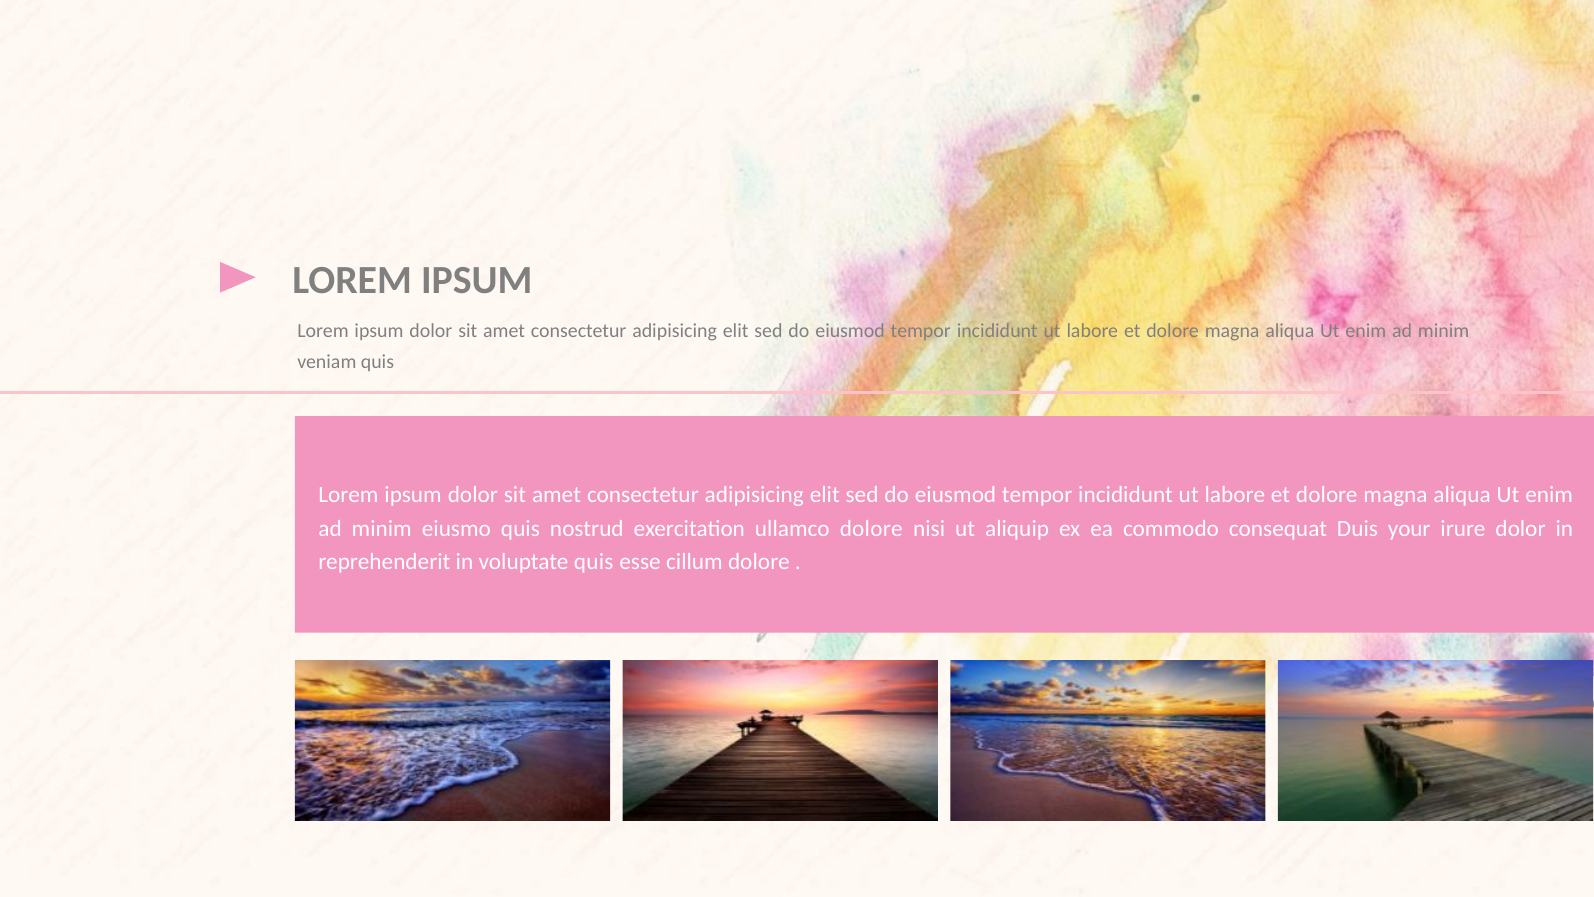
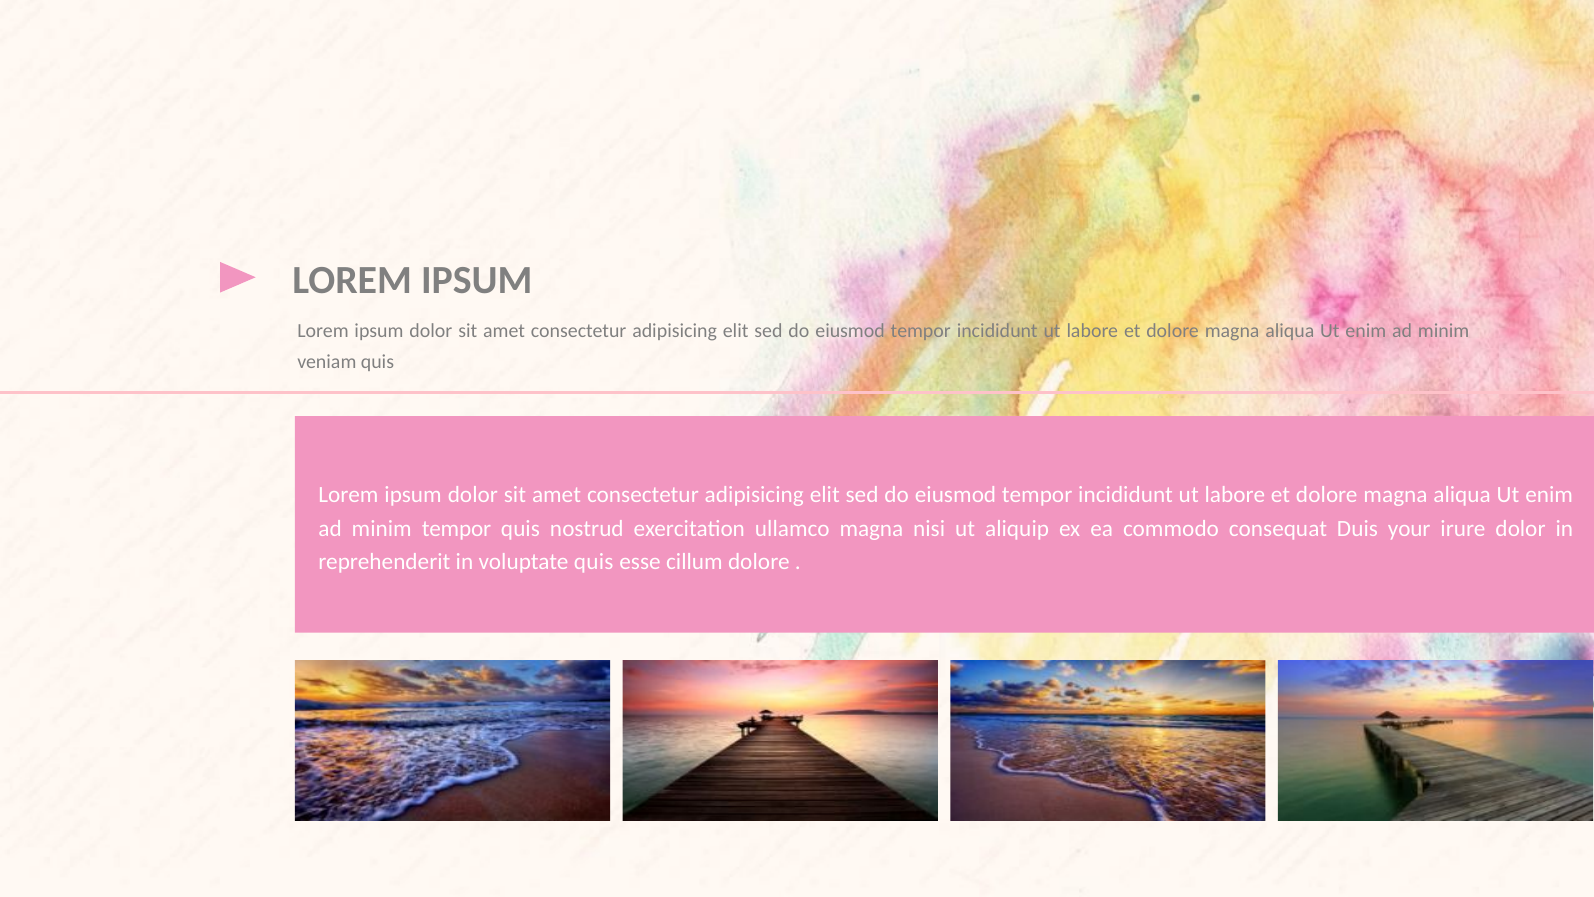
minim eiusmo: eiusmo -> tempor (456, 529)
ullamco dolore: dolore -> magna (871, 529)
